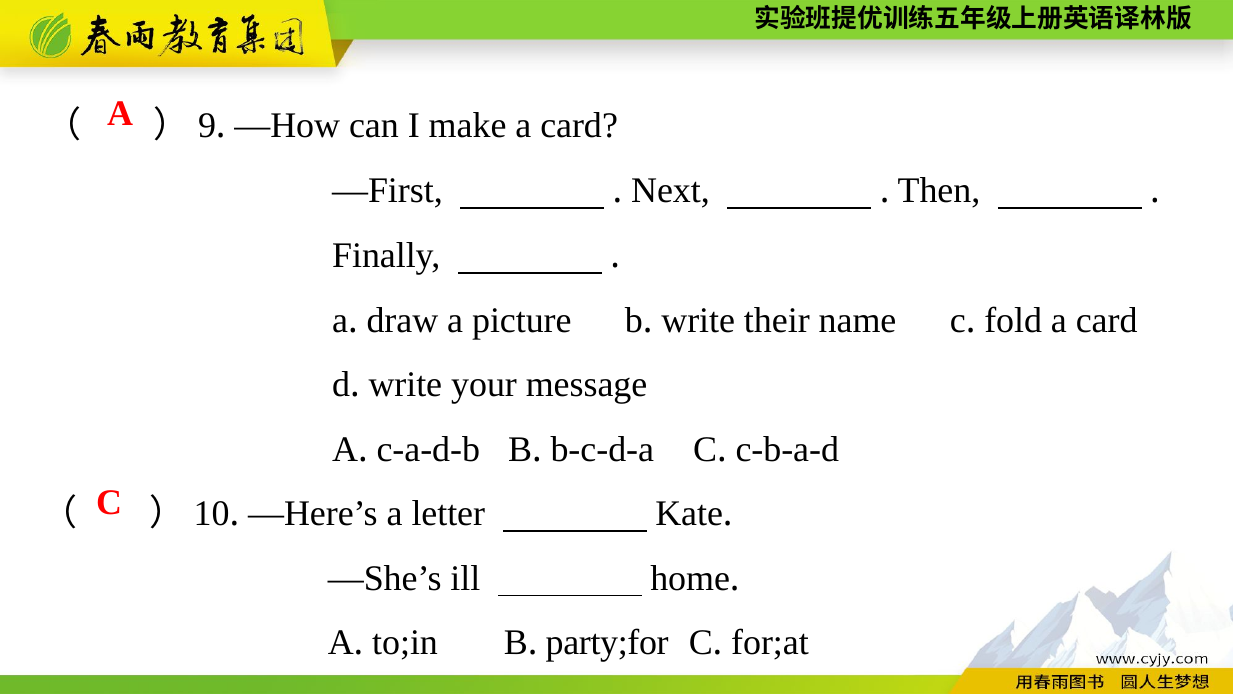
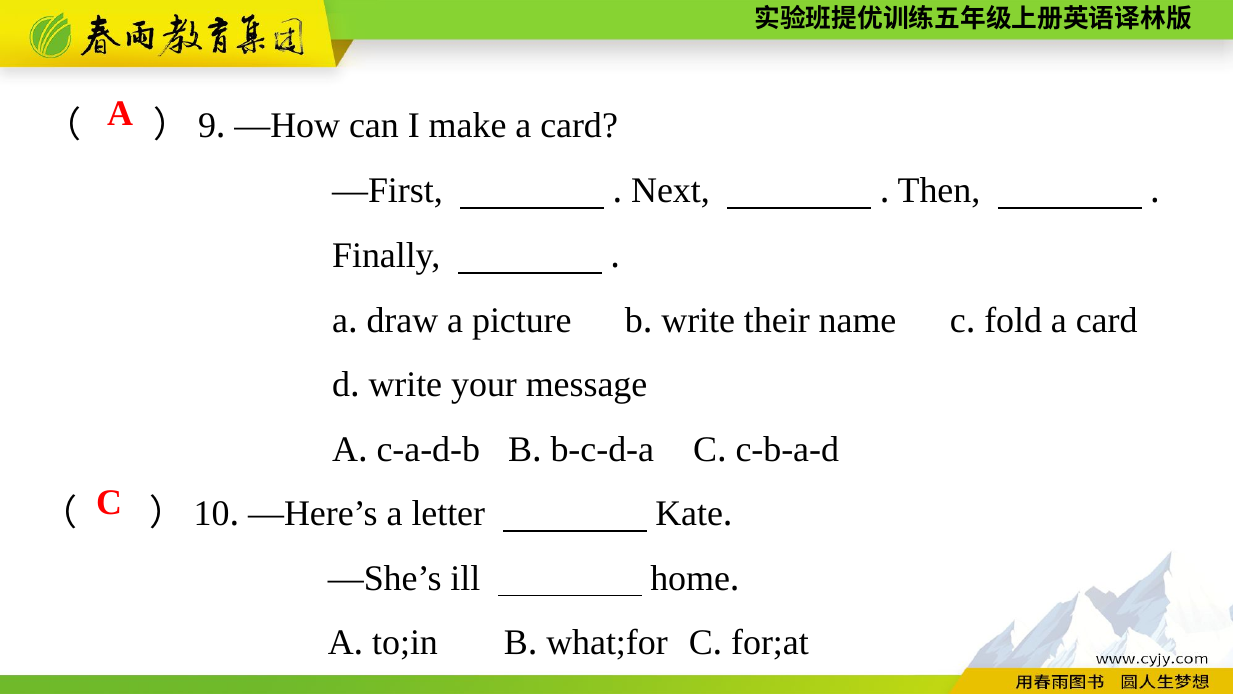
party;for: party;for -> what;for (607, 643)
